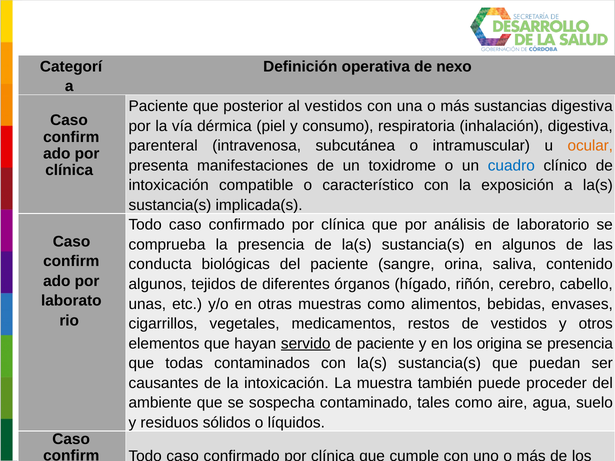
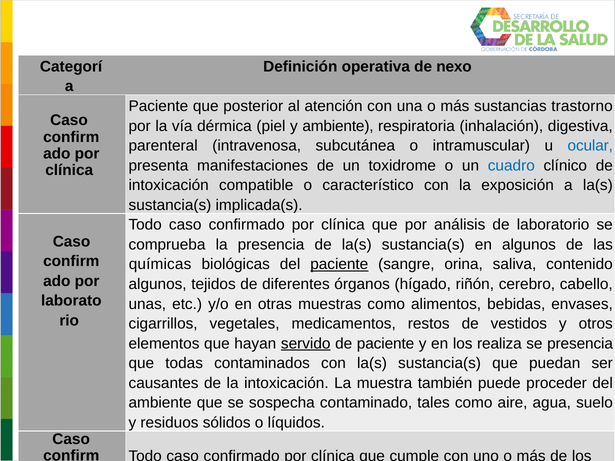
al vestidos: vestidos -> atención (334, 106)
sustancias digestiva: digestiva -> trastorno (582, 106)
y consumo: consumo -> ambiente (338, 126)
ocular colour: orange -> blue (590, 146)
conducta: conducta -> químicas (160, 265)
paciente underline: none -> present (339, 265)
origina: origina -> realiza (499, 344)
